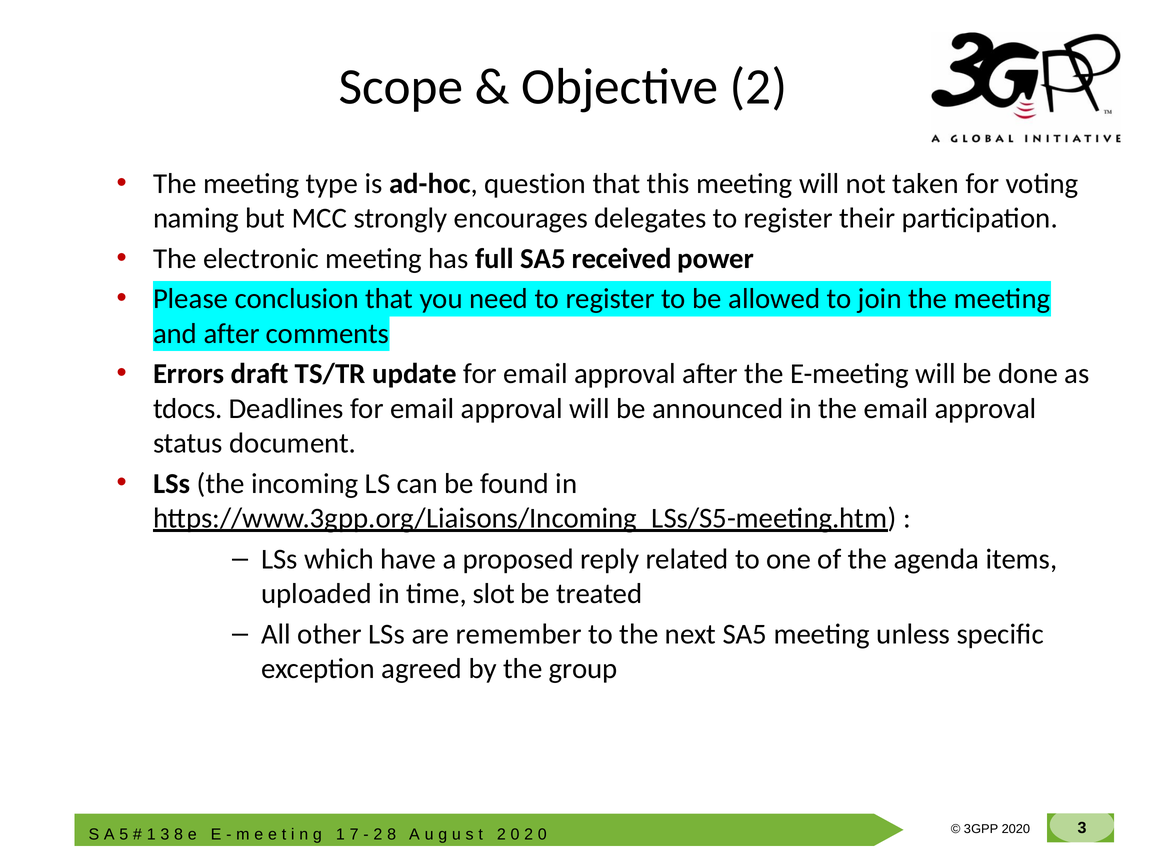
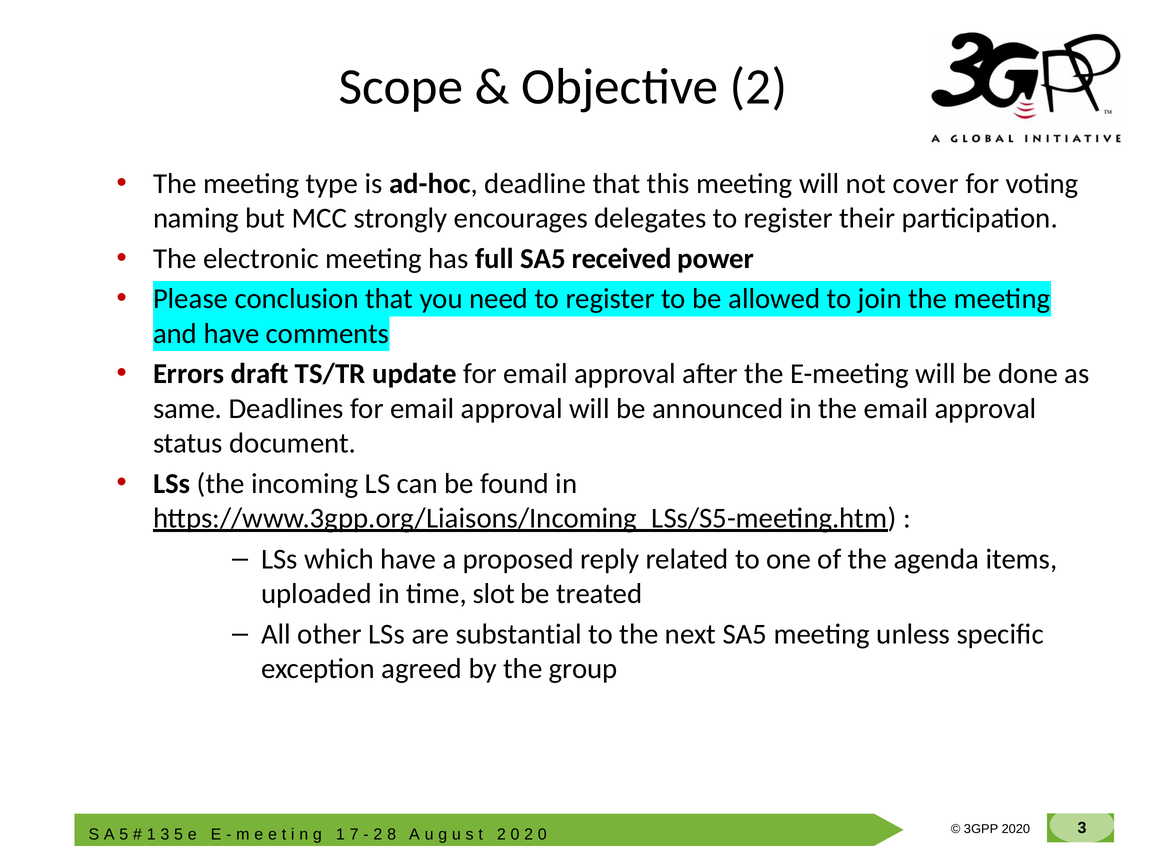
question: question -> deadline (535, 184)
taken: taken -> cover (926, 184)
and after: after -> have (232, 334)
tdocs: tdocs -> same (188, 409)
remember: remember -> substantial (519, 634)
8: 8 -> 5 (179, 835)
